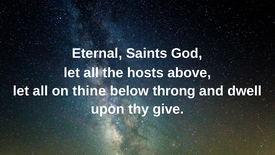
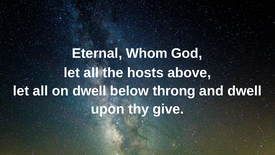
Saints: Saints -> Whom (147, 53)
on thine: thine -> dwell (89, 91)
